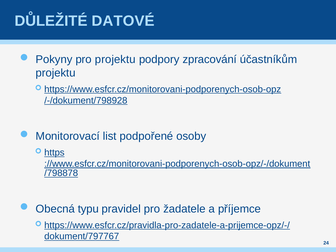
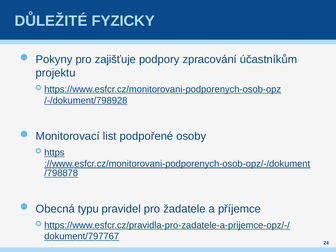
DATOVÉ: DATOVÉ -> FYZICKY (123, 21)
pro projektu: projektu -> zajišťuje (115, 59)
